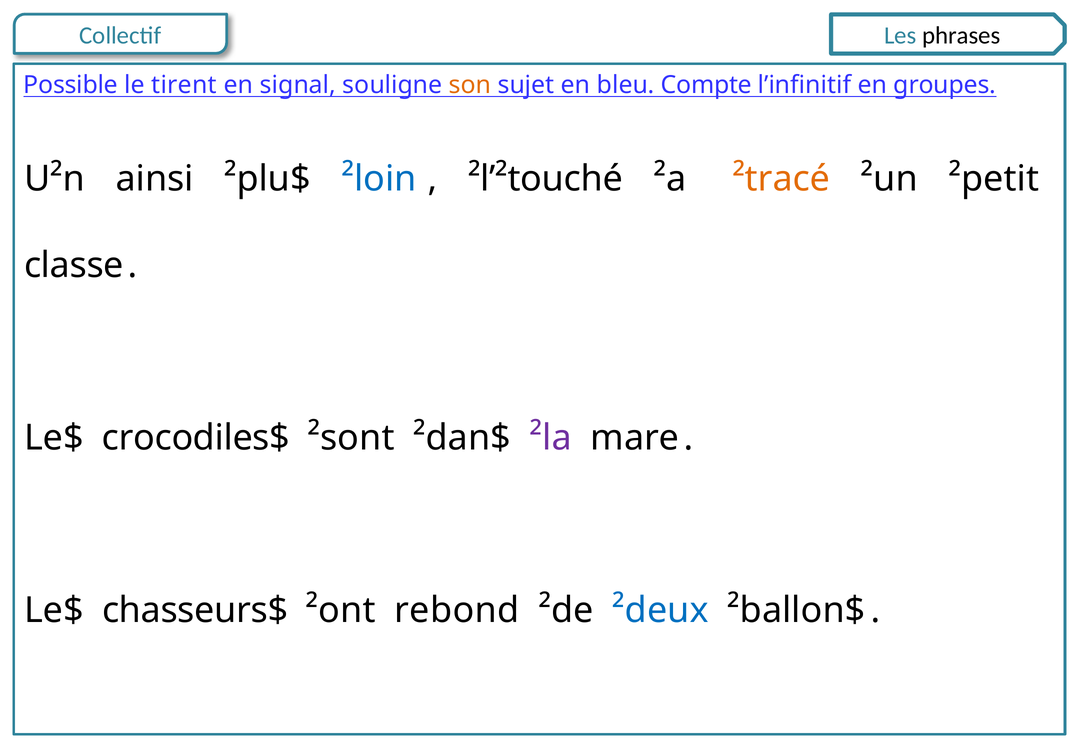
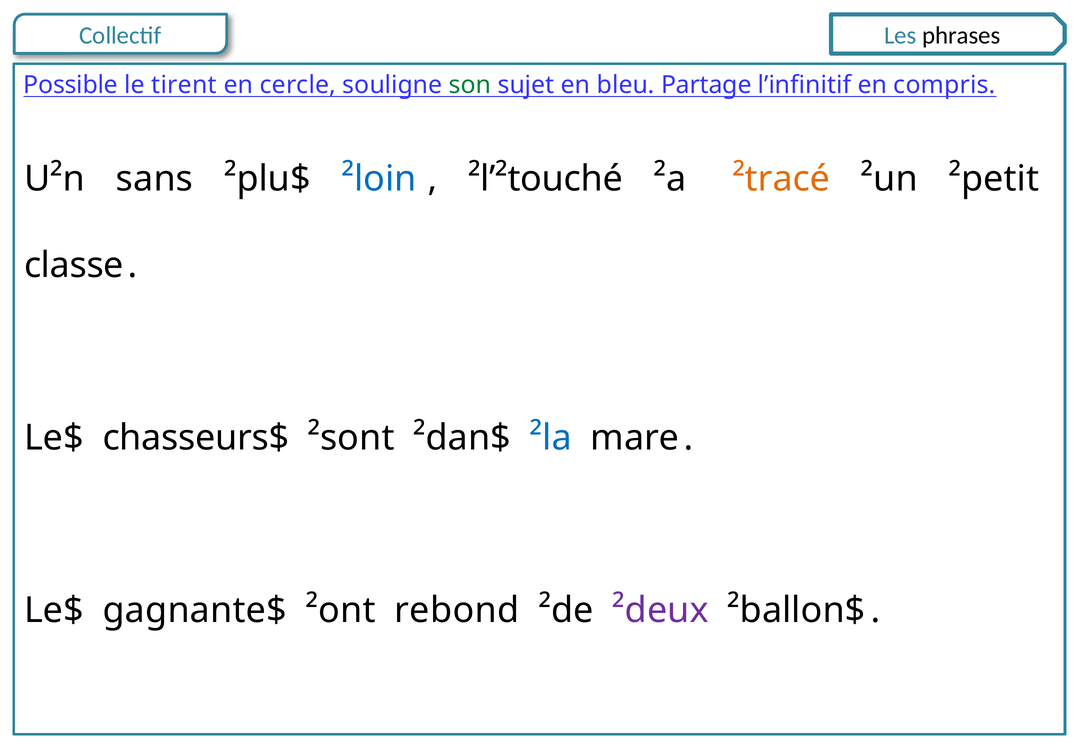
signal: signal -> cercle (298, 85)
son colour: orange -> green (470, 85)
Compte: Compte -> Partage (706, 85)
groupes: groupes -> compris (944, 85)
ainsi: ainsi -> sans (155, 179)
crocodiles$: crocodiles$ -> chasseurs$ (196, 438)
²la colour: purple -> blue (551, 438)
chasseurs$: chasseurs$ -> gagnante$ (195, 611)
²deux colour: blue -> purple (660, 611)
